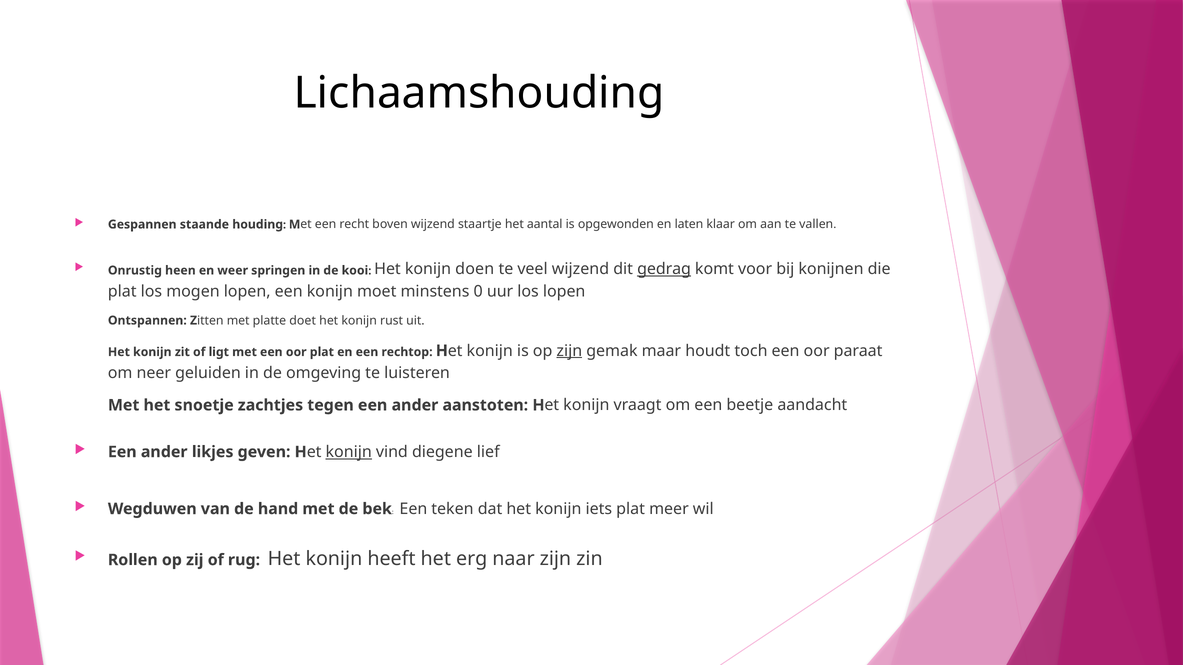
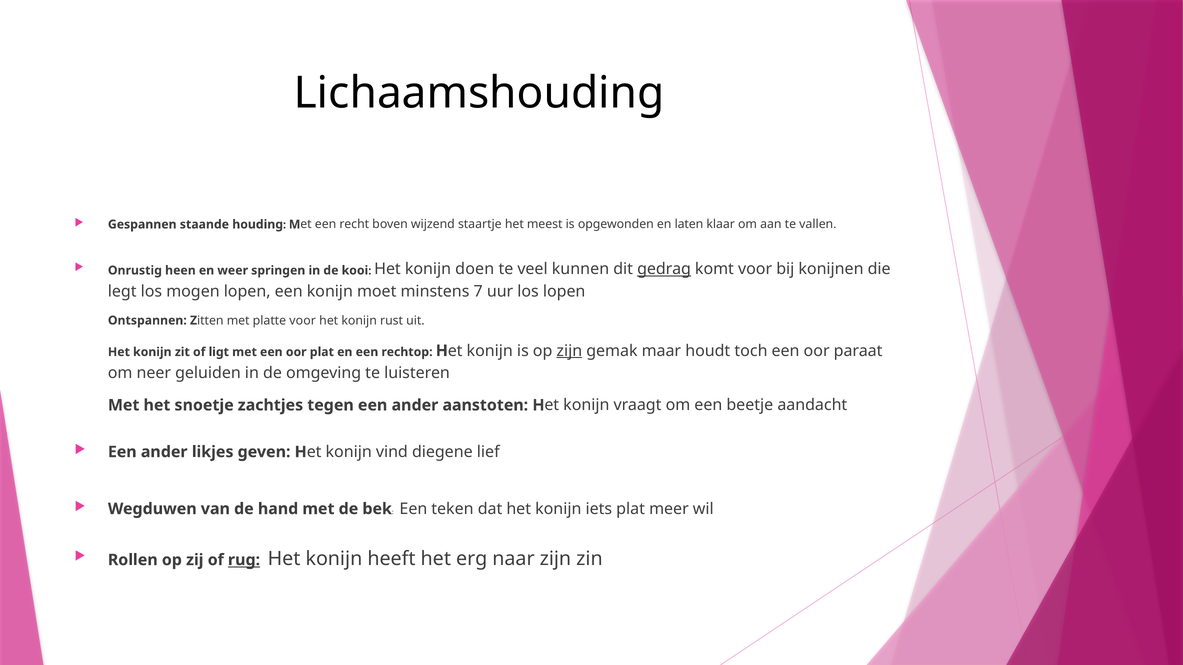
aantal: aantal -> meest (545, 225)
veel wijzend: wijzend -> kunnen (580, 269)
plat: plat -> legt (122, 291)
0: 0 -> 7 (478, 291)
platte doet: doet -> voor (303, 321)
konijn underline: present -> none (349, 452)
rug underline: none -> present (244, 560)
